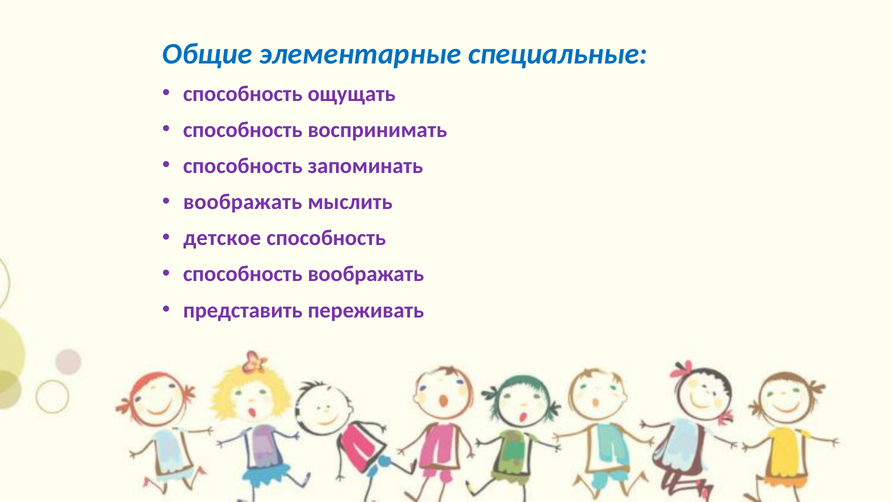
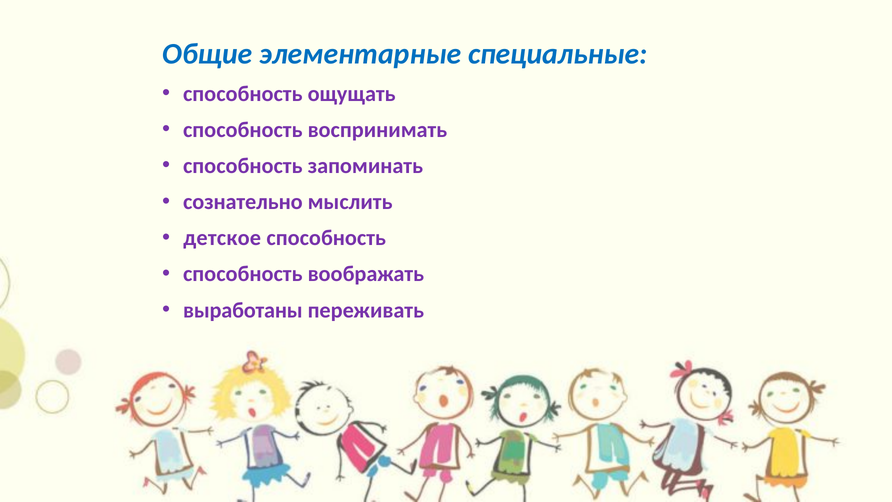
воображать: воображать -> сознательно (243, 202)
представить: представить -> выработаны (243, 310)
